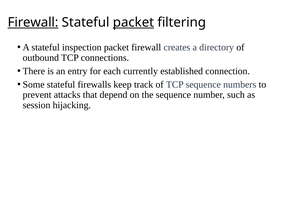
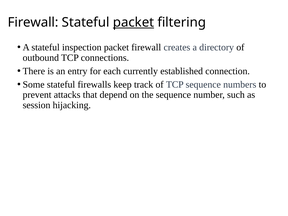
Firewall underline: present -> none (33, 22)
